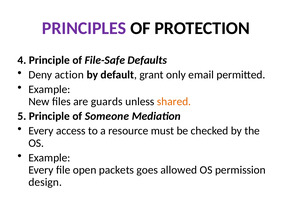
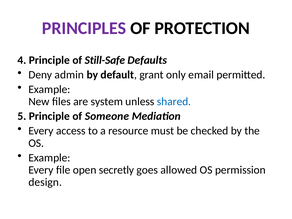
File-Safe: File-Safe -> Still-Safe (105, 60)
action: action -> admin (69, 75)
guards: guards -> system (107, 102)
shared colour: orange -> blue (174, 102)
packets: packets -> secretly (117, 170)
